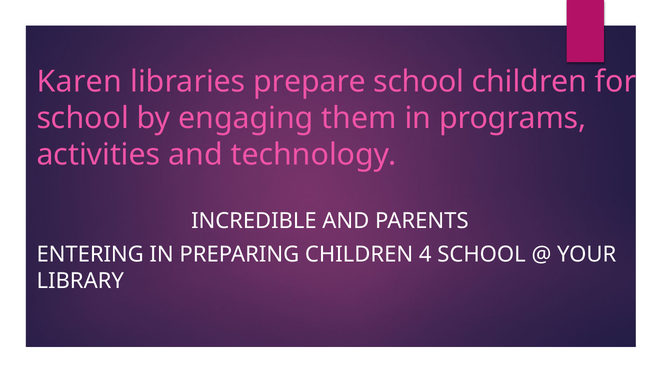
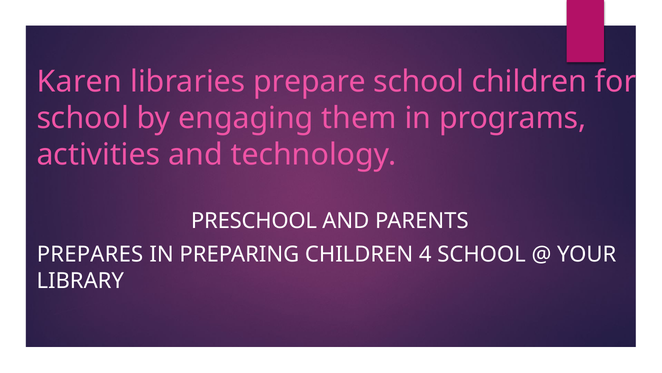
INCREDIBLE: INCREDIBLE -> PRESCHOOL (254, 221)
ENTERING: ENTERING -> PREPARES (90, 254)
